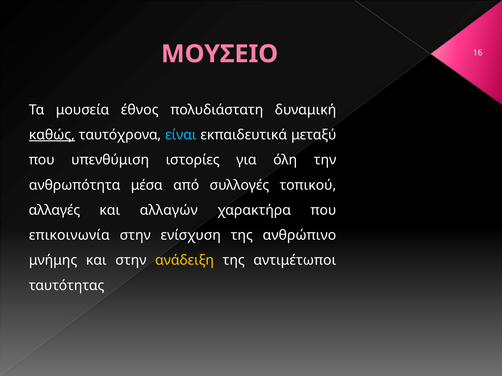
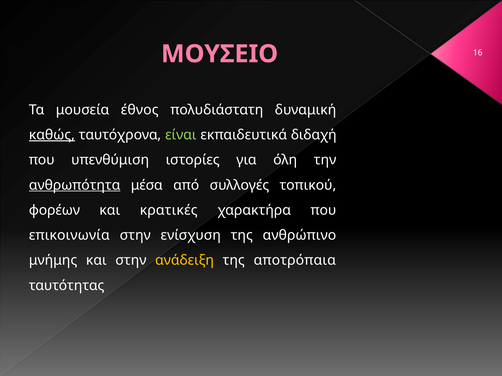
είναι colour: light blue -> light green (181, 135)
μεταξύ: μεταξύ -> διδαχή (314, 135)
ανθρωπότητα underline: none -> present (75, 185)
αλλαγές: αλλαγές -> φορέων (54, 210)
αλλαγών: αλλαγών -> κρατικές (169, 210)
αντιμέτωποι: αντιμέτωποι -> αποτρόπαια (295, 261)
